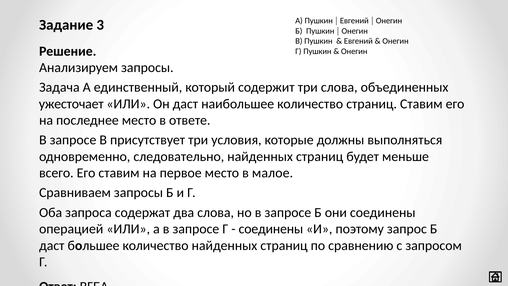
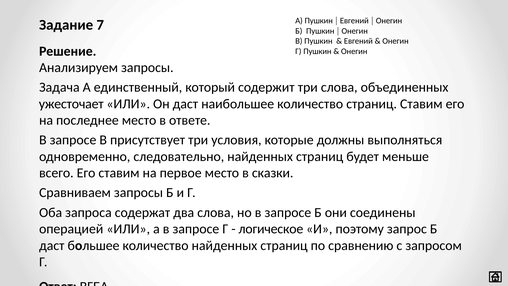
3: 3 -> 7 (100, 25)
малое: малое -> сказки (273, 173)
соединены: соединены -> логическое (271, 229)
